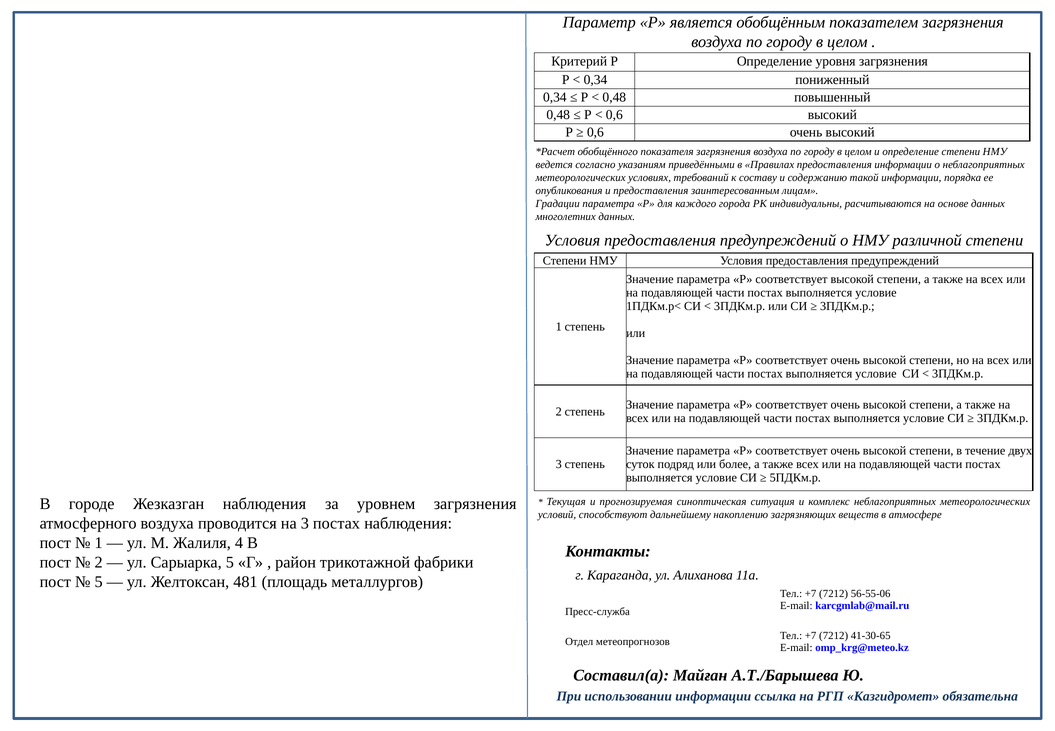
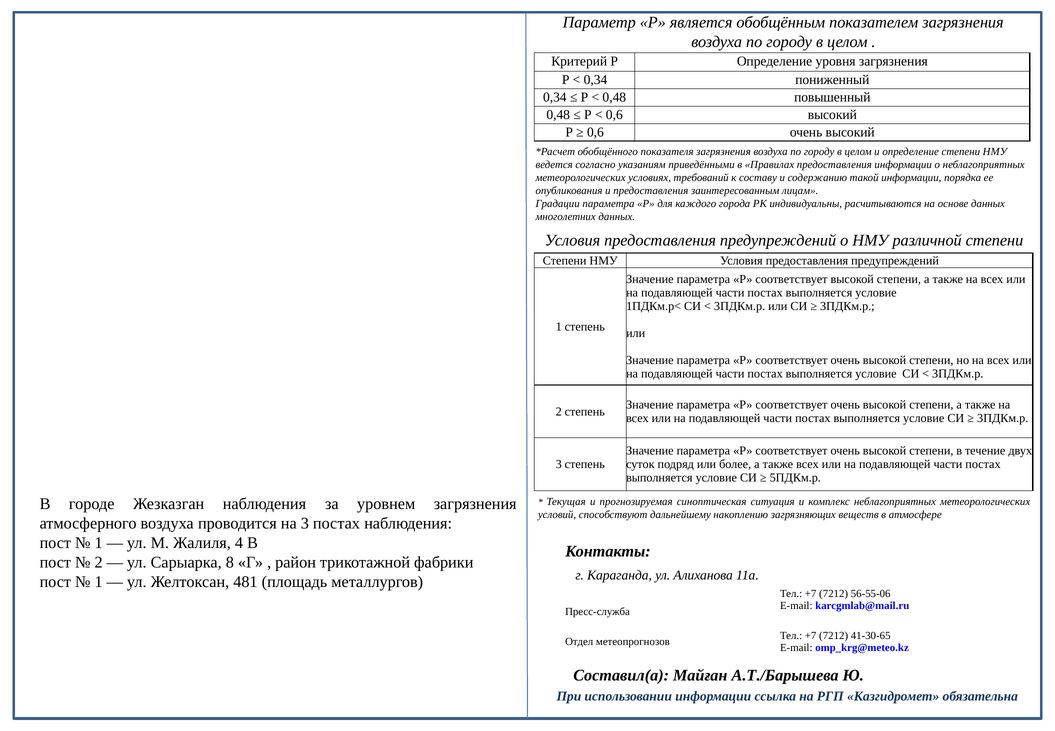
Сарыарка 5: 5 -> 8 (230, 562)
5: 5 -> 1 (99, 581)
